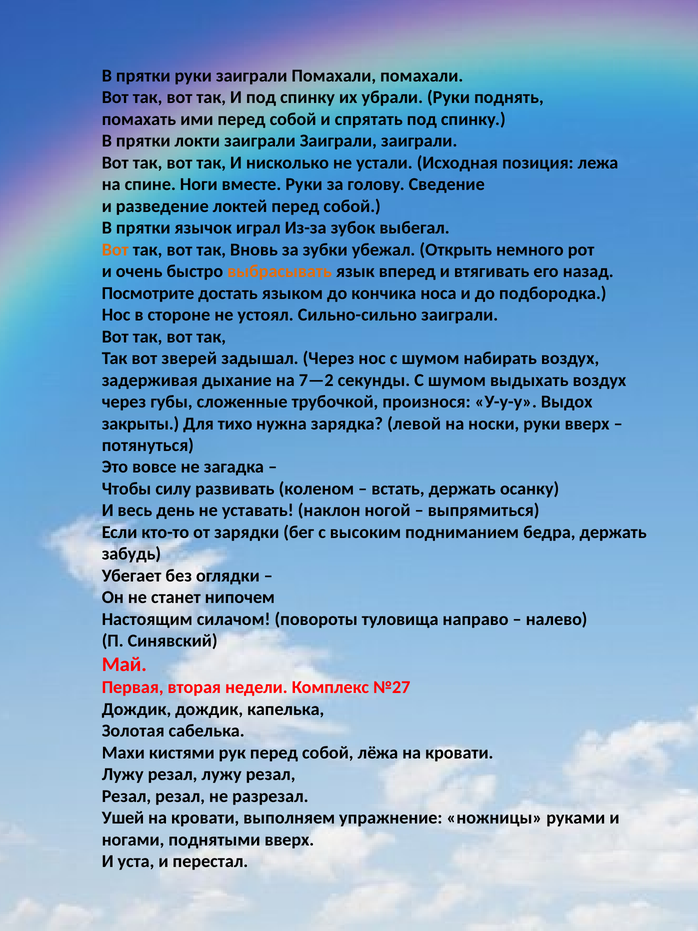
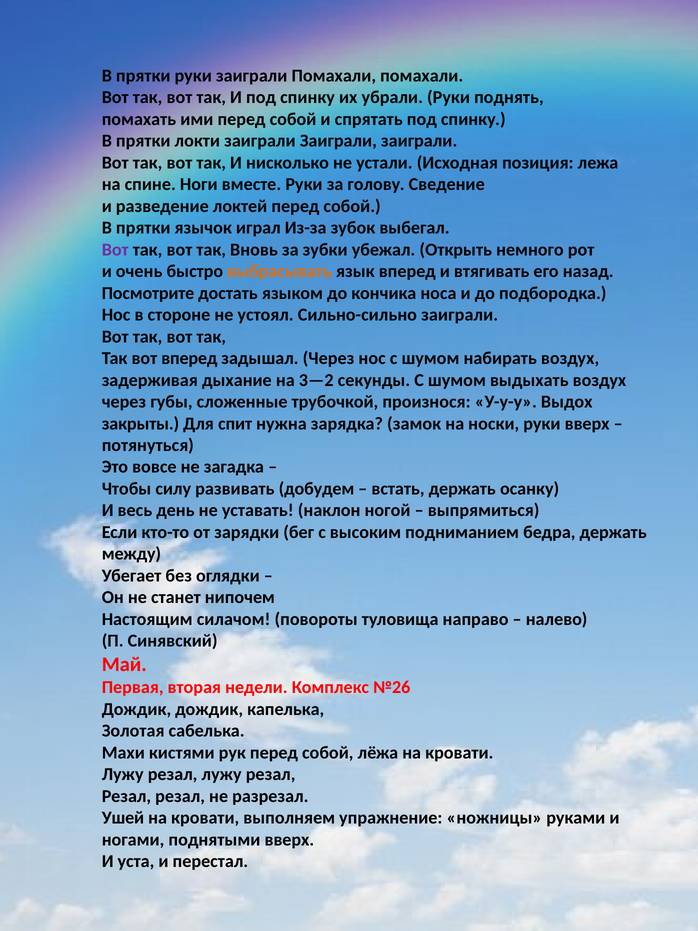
Вот colour: orange -> purple (115, 250)
вот зверей: зверей -> вперед (189, 358)
7—2: 7—2 -> 3—2 (316, 380)
тихо: тихо -> спит (235, 423)
левой: левой -> замок (414, 423)
коленом: коленом -> добудем (317, 489)
забудь: забудь -> между (131, 554)
№27: №27 -> №26 (392, 687)
